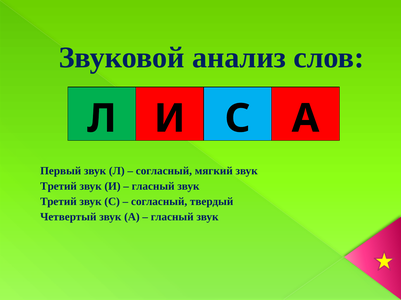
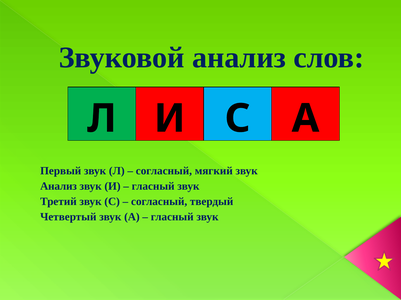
Третий: Третий -> Анализ (59, 187)
